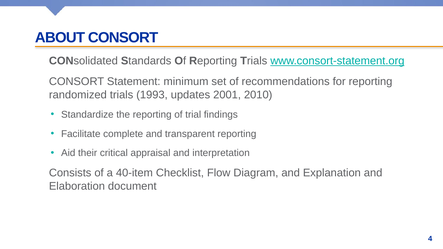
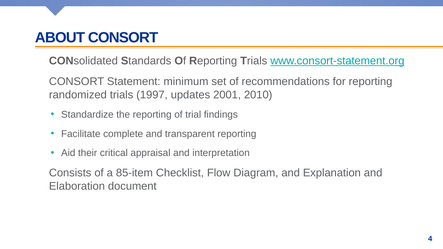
1993: 1993 -> 1997 (152, 95)
40-item: 40-item -> 85-item (134, 173)
